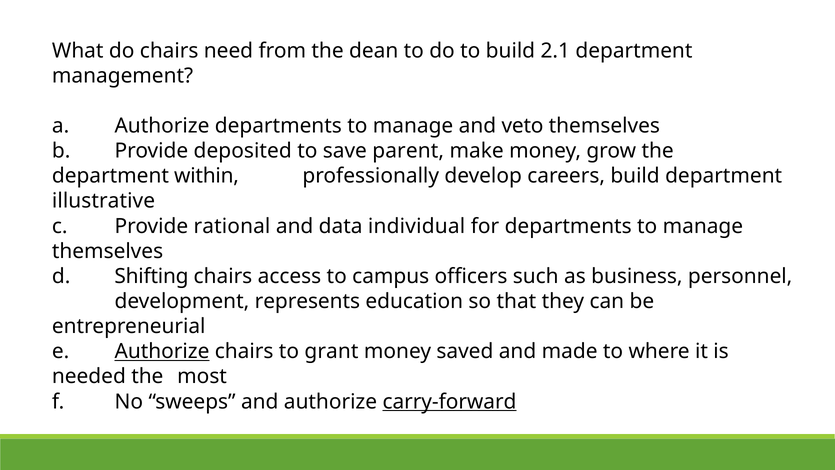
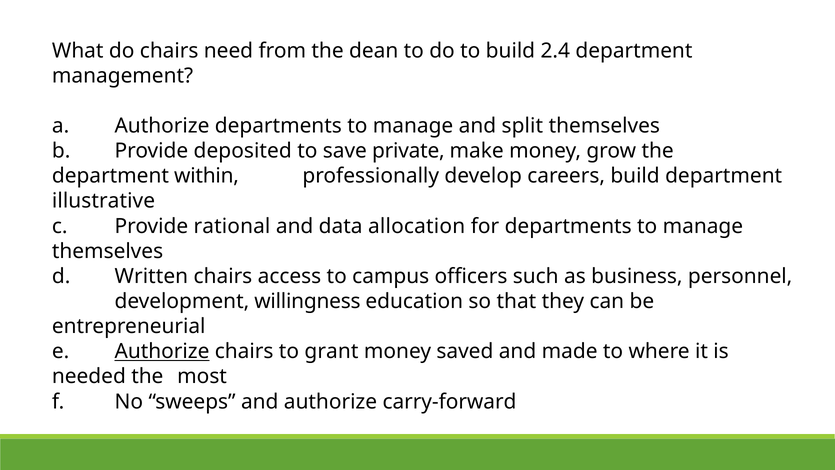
2.1: 2.1 -> 2.4 (555, 51)
veto: veto -> split (522, 126)
parent: parent -> private (408, 151)
individual: individual -> allocation (417, 226)
Shifting: Shifting -> Written (151, 276)
represents: represents -> willingness (307, 301)
carry-forward underline: present -> none (449, 401)
